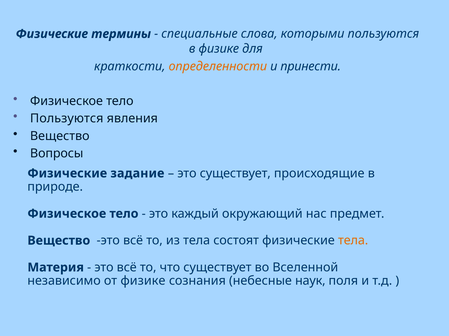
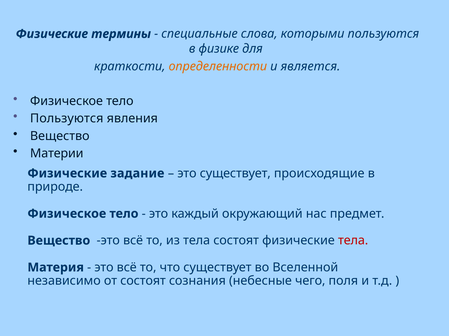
принести: принести -> является (311, 66)
Вопросы: Вопросы -> Материи (57, 154)
тела colour: orange -> red (353, 241)
от физике: физике -> состоят (143, 281)
наук: наук -> чего (310, 281)
